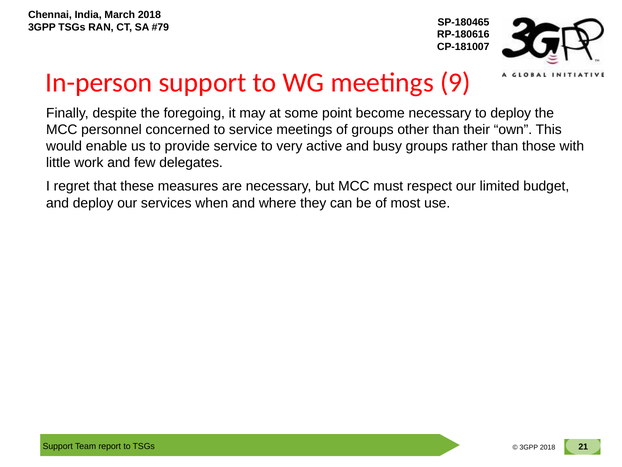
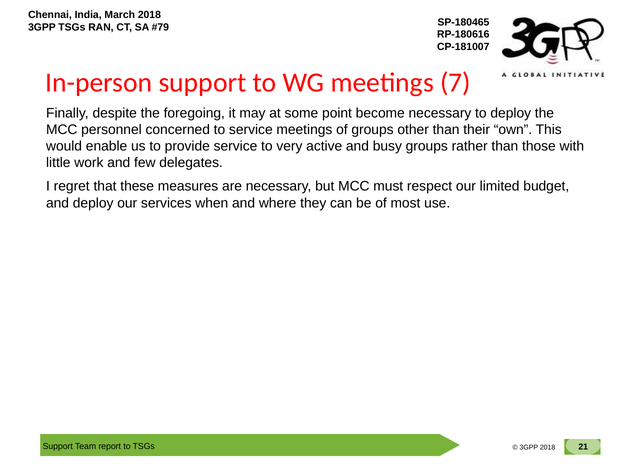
9: 9 -> 7 (455, 82)
